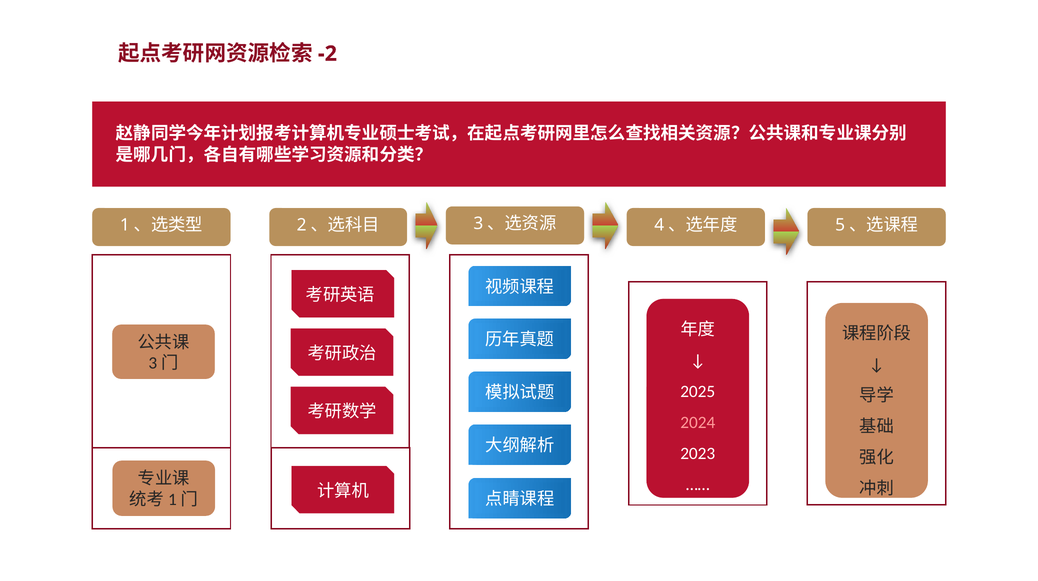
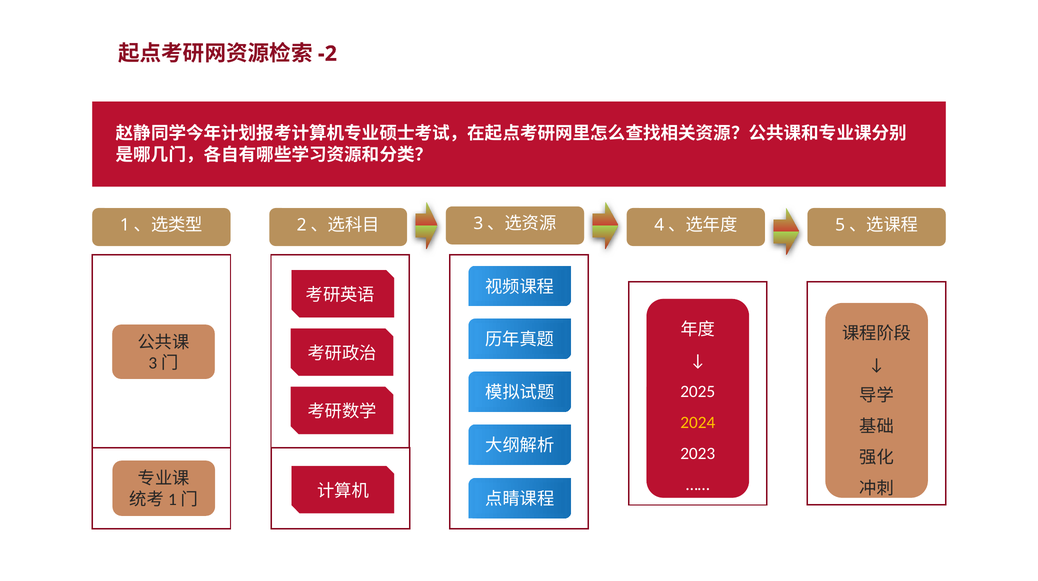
2024 colour: pink -> yellow (698, 423)
